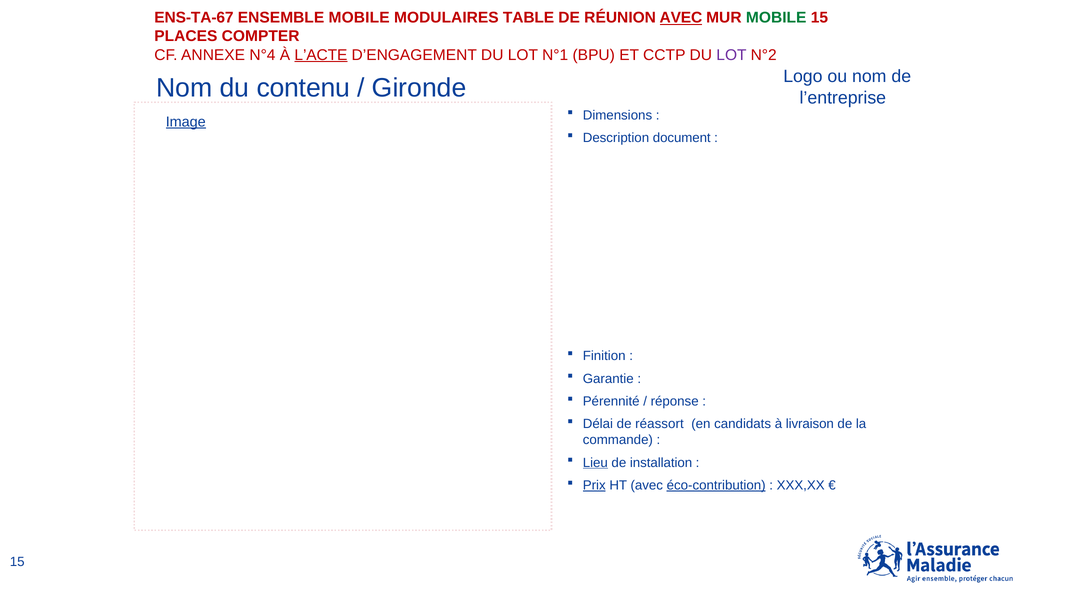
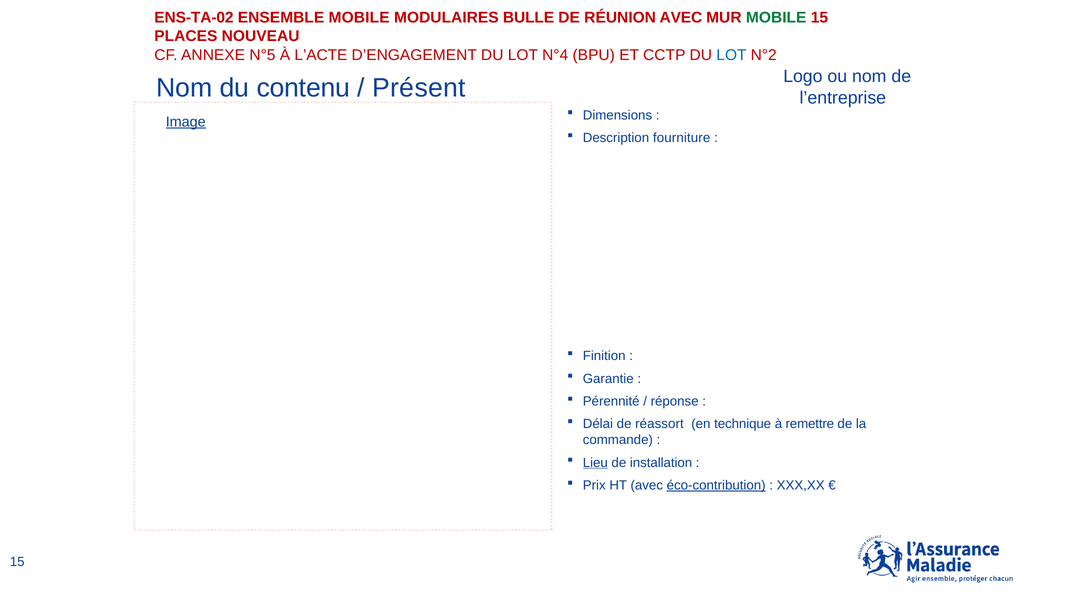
ENS-TA-67: ENS-TA-67 -> ENS-TA-02 (194, 18)
TABLE: TABLE -> BULLE (529, 18)
AVEC underline: present -> none (681, 18)
COMPTER: COMPTER -> NOUVEAU (261, 36)
N°4: N°4 -> N°5 (262, 55)
L’ACTE underline: present -> none (321, 55)
N°1: N°1 -> N°4 (555, 55)
LOT colour: purple -> blue (731, 55)
Gironde: Gironde -> Présent (419, 88)
document: document -> fourniture (682, 138)
candidats: candidats -> technique (743, 424)
livraison: livraison -> remettre (810, 424)
Prix underline: present -> none (594, 485)
